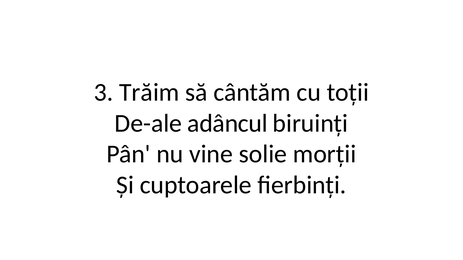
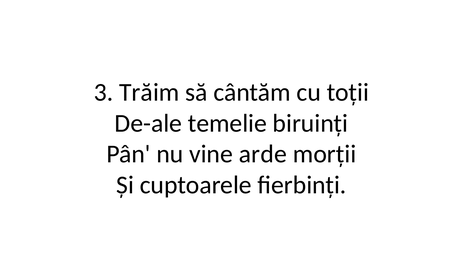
adâncul: adâncul -> temelie (227, 124)
solie: solie -> arde (263, 154)
